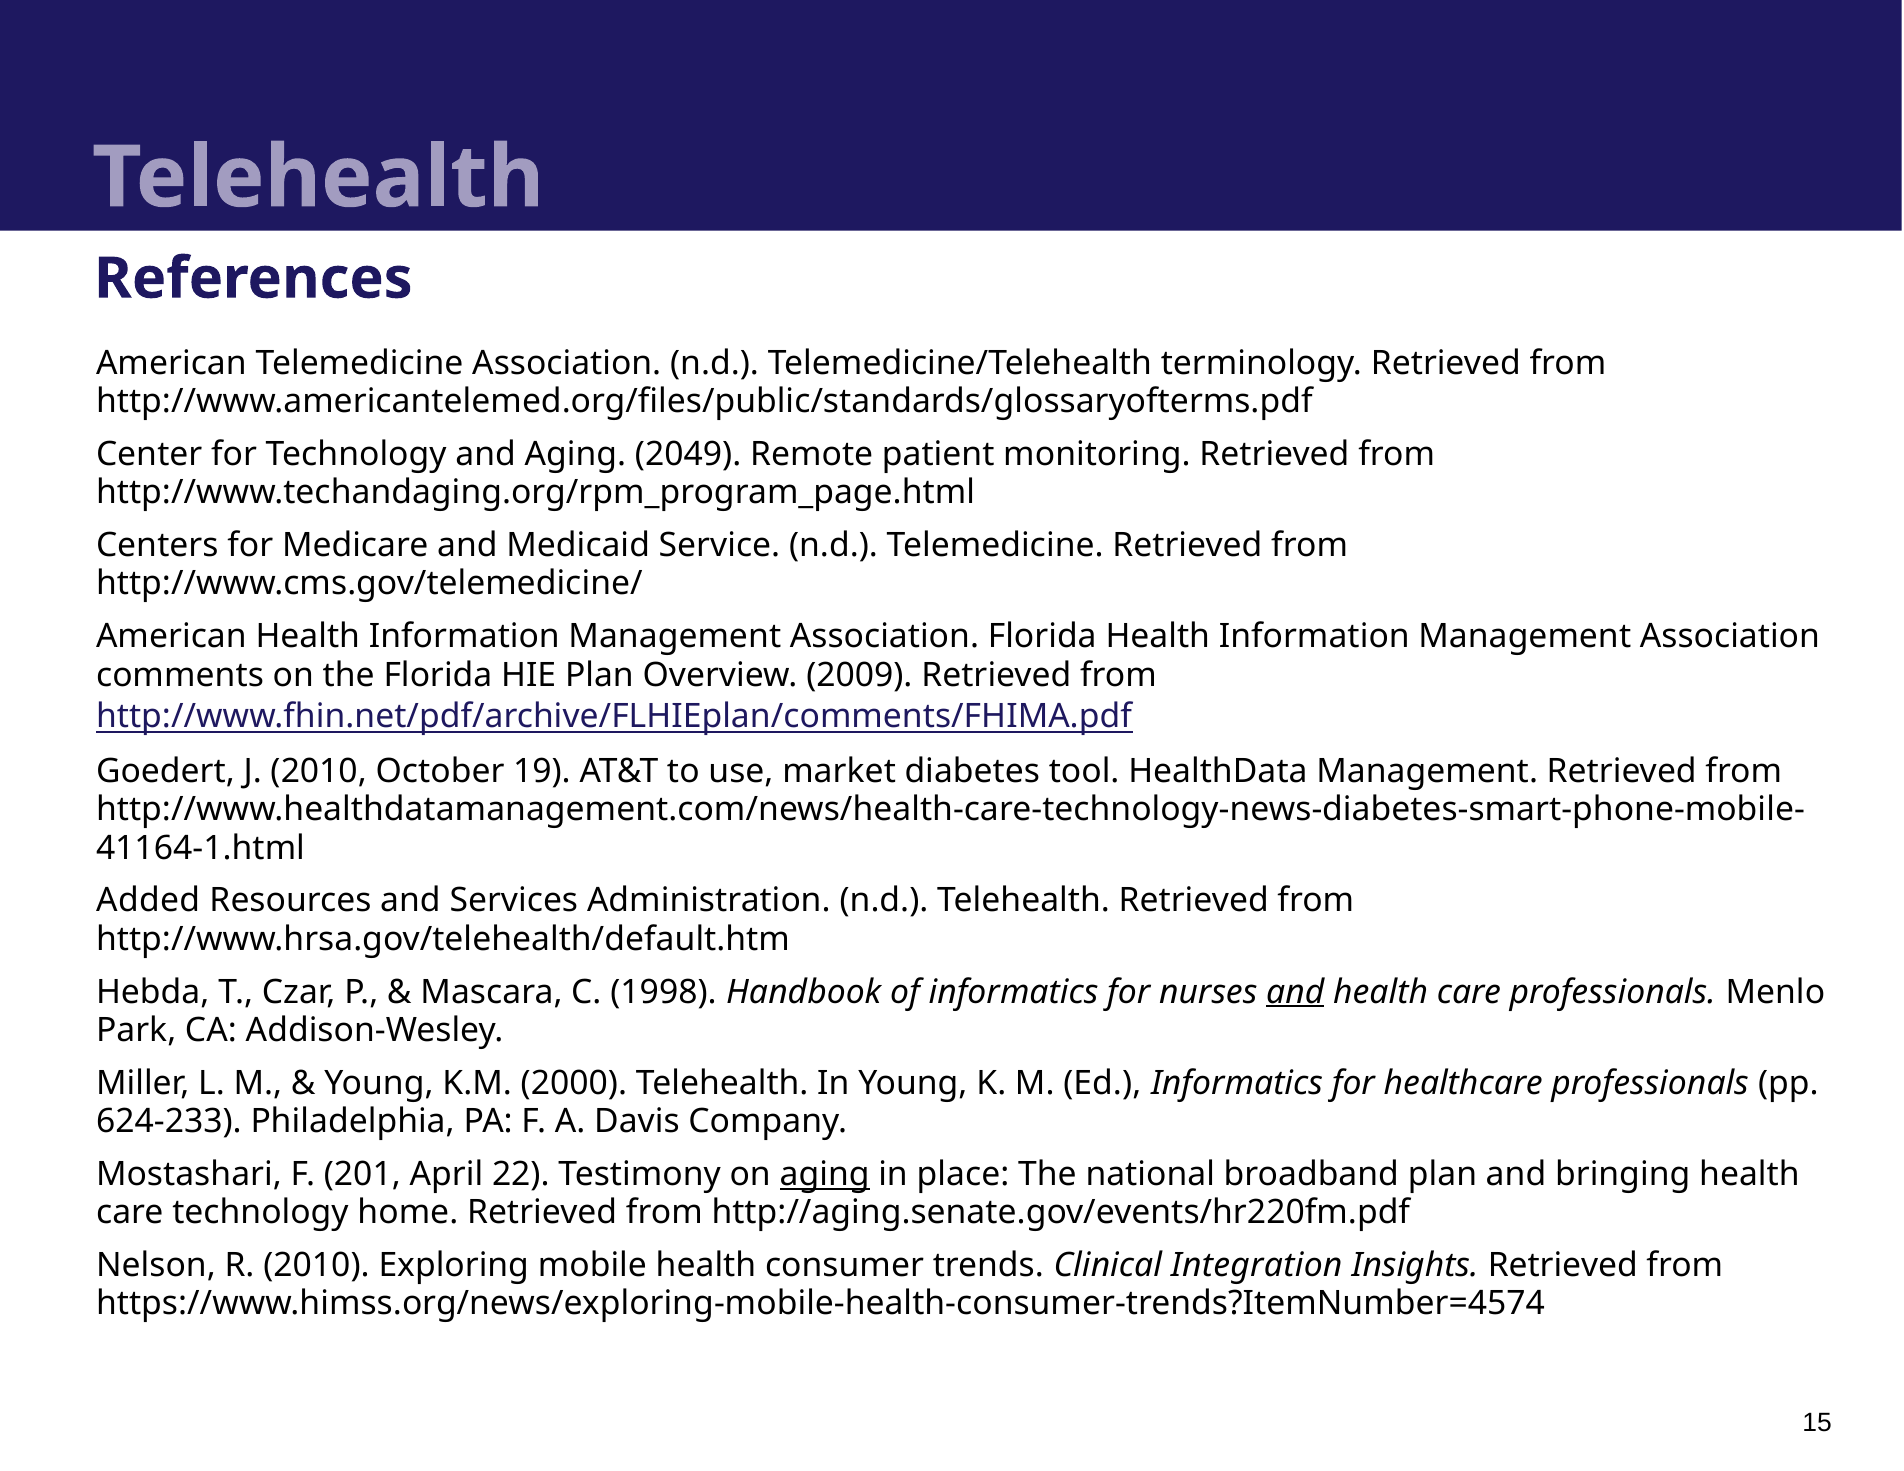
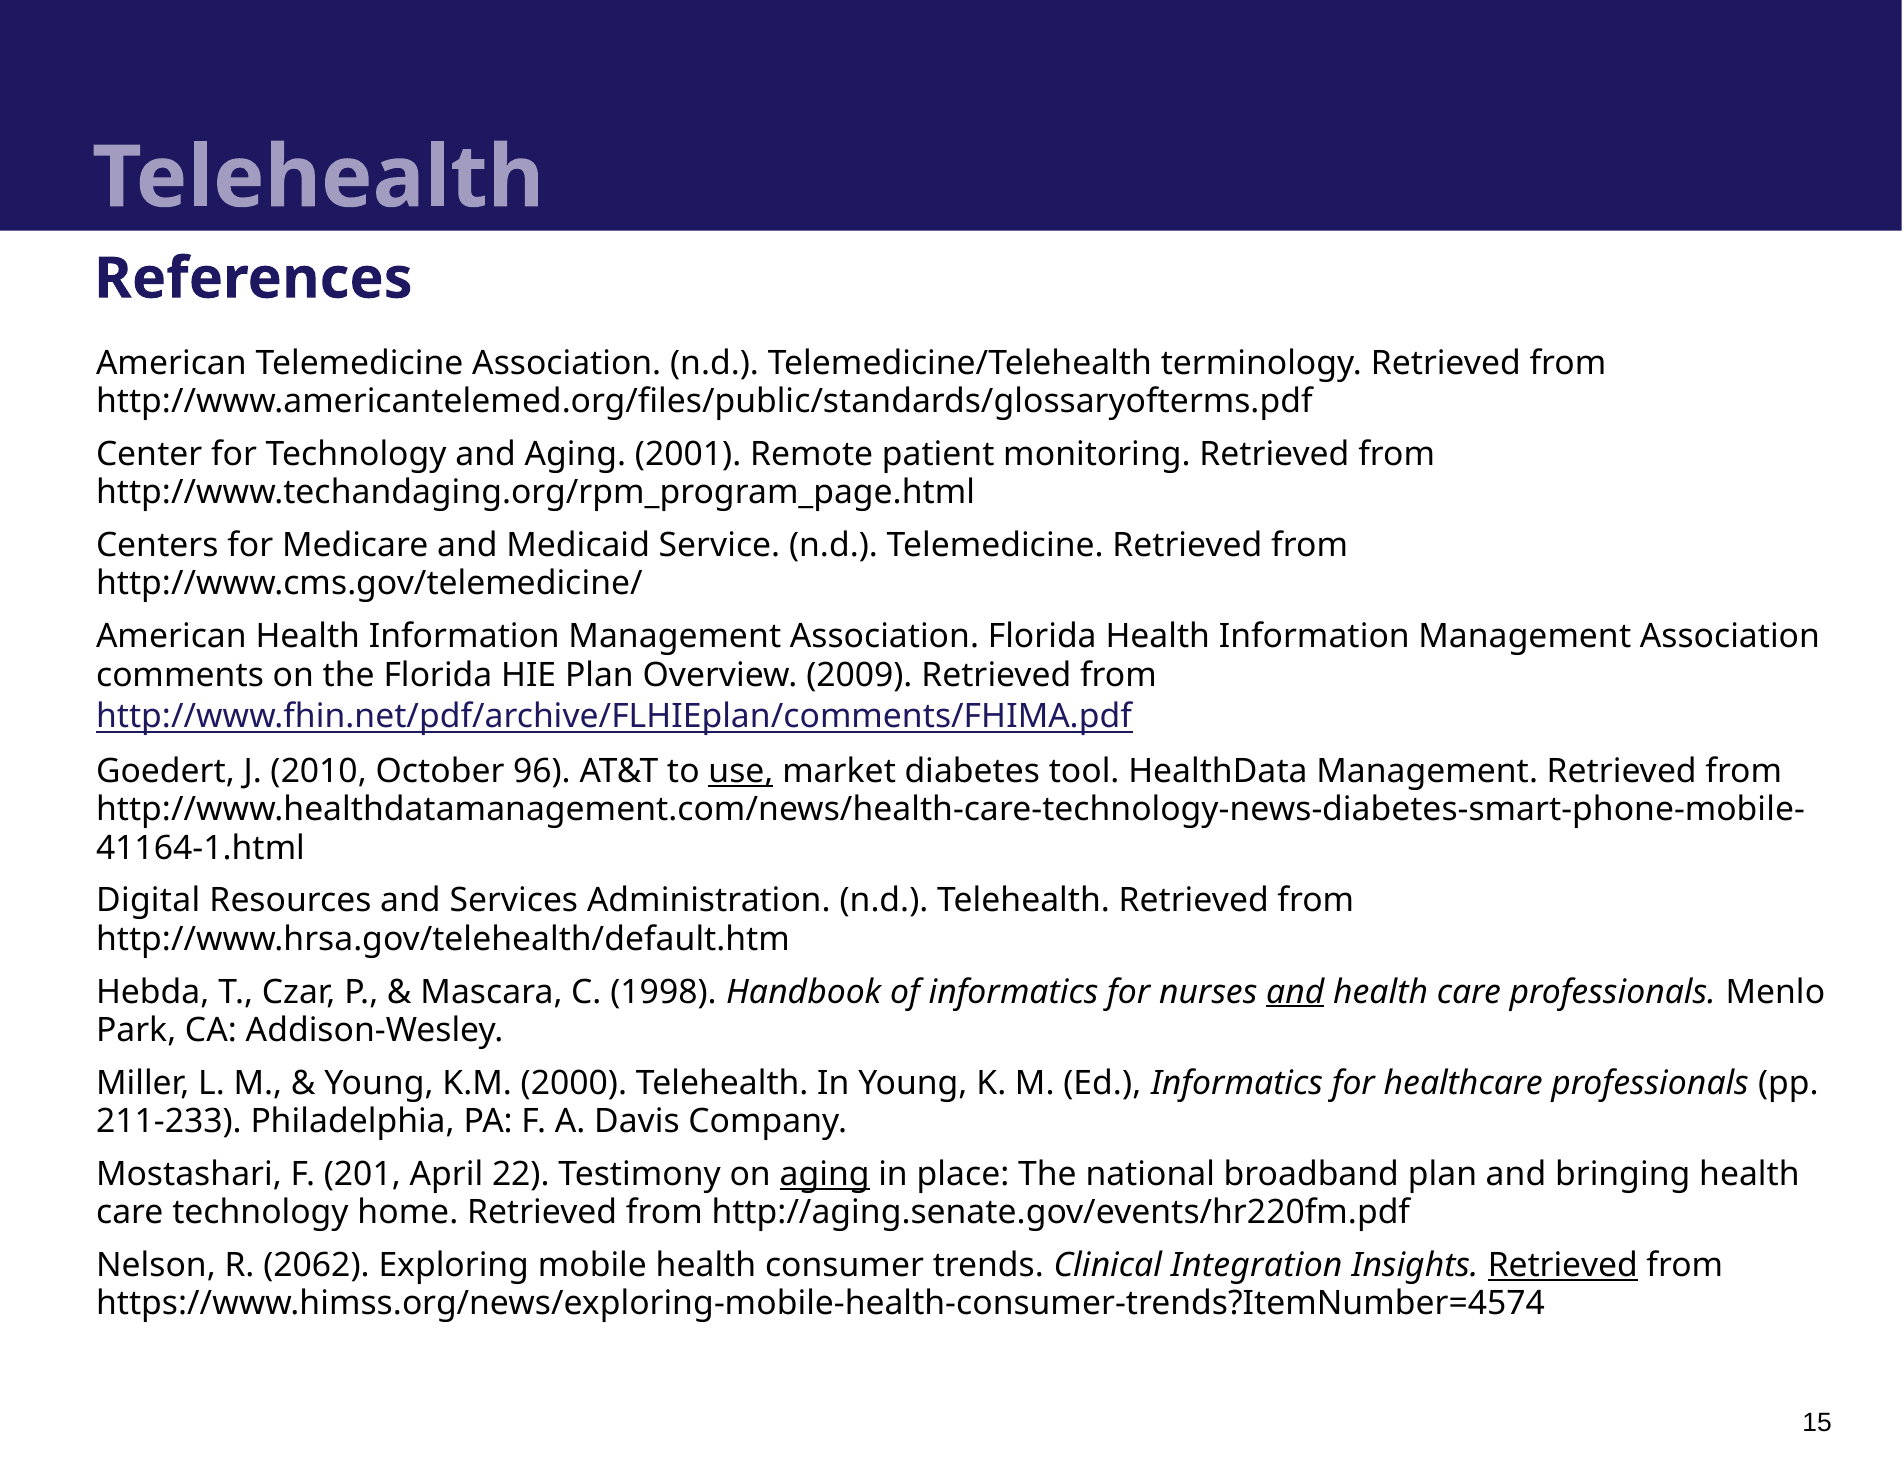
2049: 2049 -> 2001 (688, 454)
19: 19 -> 96 (542, 771)
use underline: none -> present (741, 771)
Added: Added -> Digital (148, 901)
624-233: 624-233 -> 211-233 (169, 1122)
R 2010: 2010 -> 2062 (316, 1266)
Retrieved underline: none -> present (1563, 1266)
